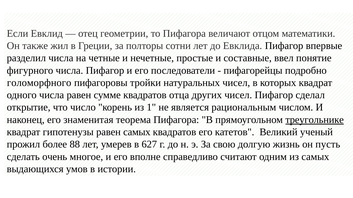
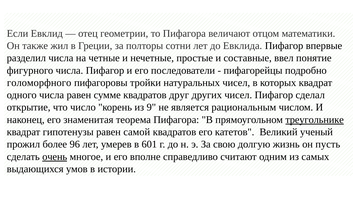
отца: отца -> друг (179, 95)
1: 1 -> 9 (151, 108)
равен самых: самых -> самой (137, 132)
88: 88 -> 96 (75, 145)
627: 627 -> 601 (149, 145)
очень underline: none -> present (55, 157)
